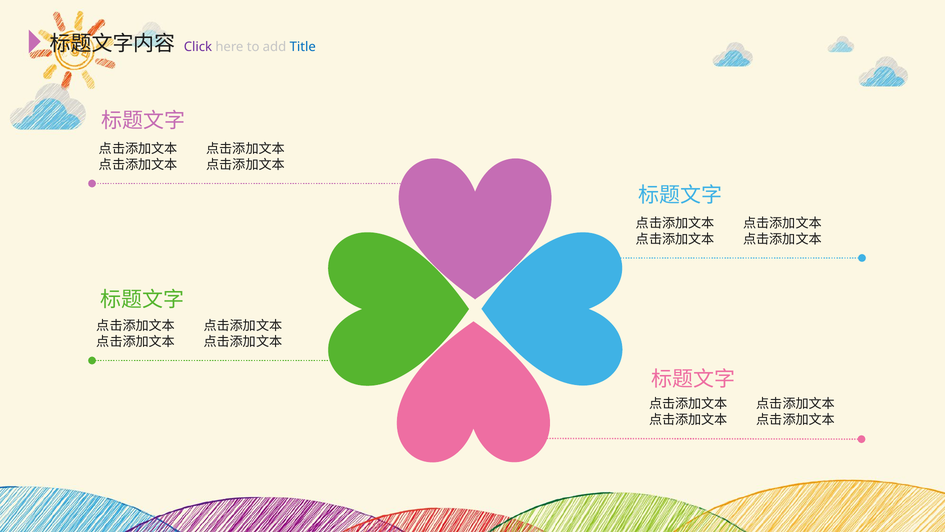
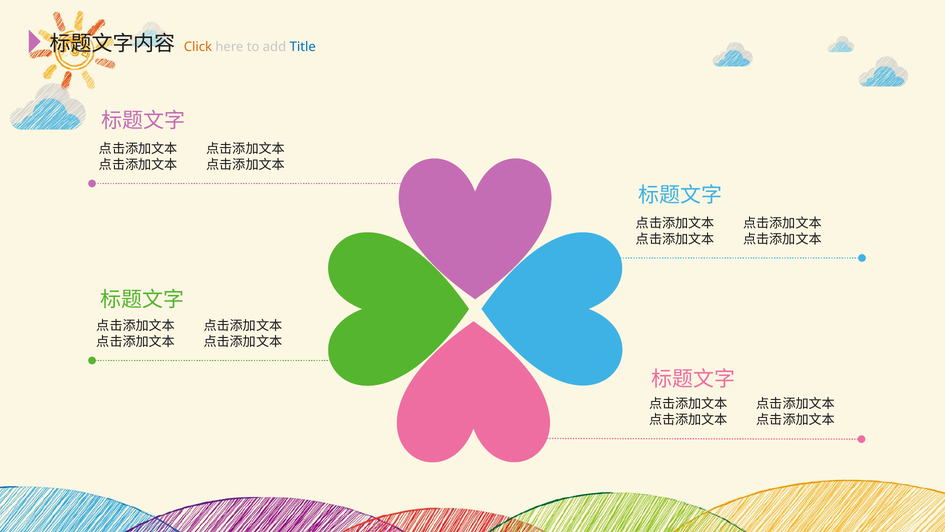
Click colour: purple -> orange (198, 47)
